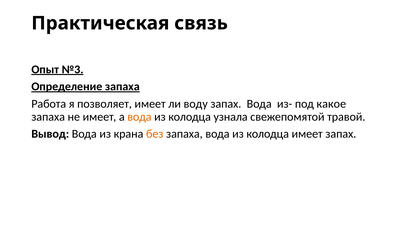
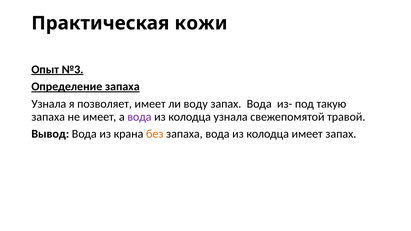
связь: связь -> кожи (201, 23)
Работа: Работа -> Узнала (49, 104)
какое: какое -> такую (331, 104)
вода colour: orange -> purple (139, 117)
